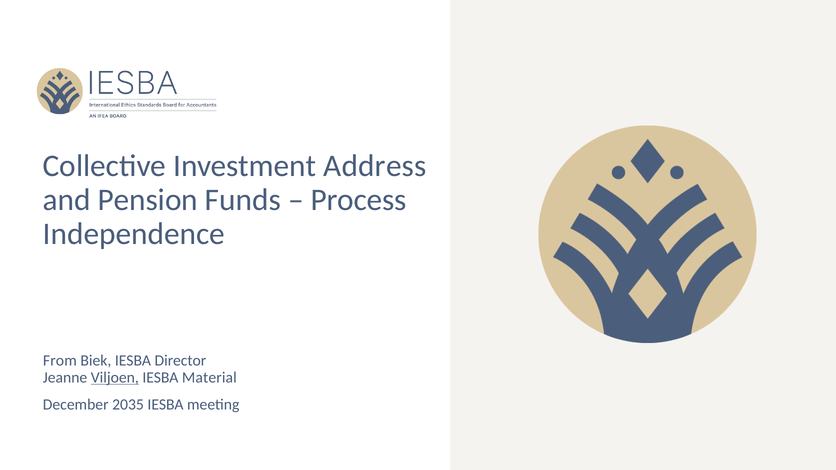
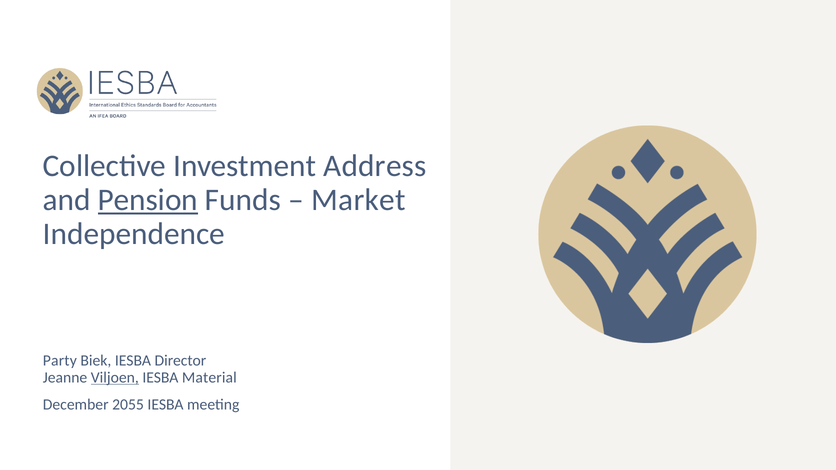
Pension underline: none -> present (148, 200)
Process: Process -> Market (358, 200)
From: From -> Party (60, 361)
2035: 2035 -> 2055 (128, 405)
